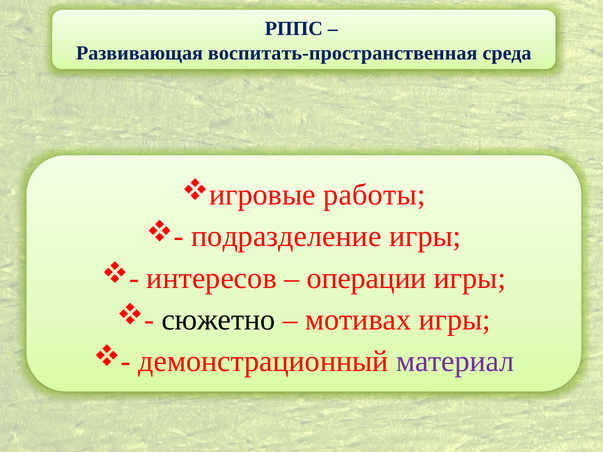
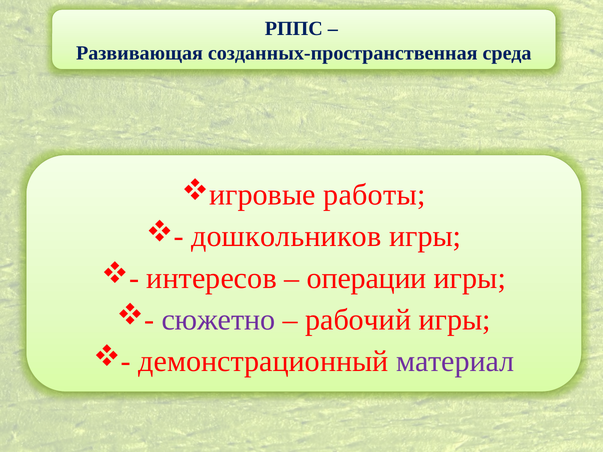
воспитать-пространственная: воспитать-пространственная -> созданных-пространственная (343, 53)
подразделение: подразделение -> дошкольников (286, 237)
сюжетно colour: black -> purple (218, 320)
мотивах: мотивах -> рабочий (358, 320)
